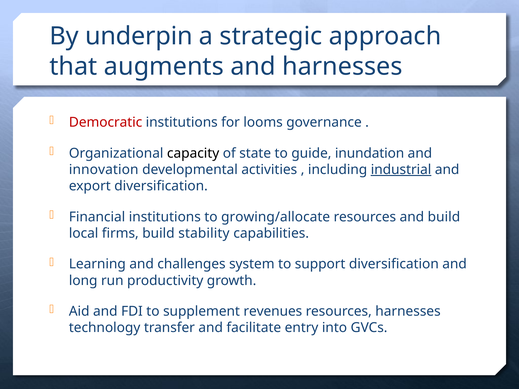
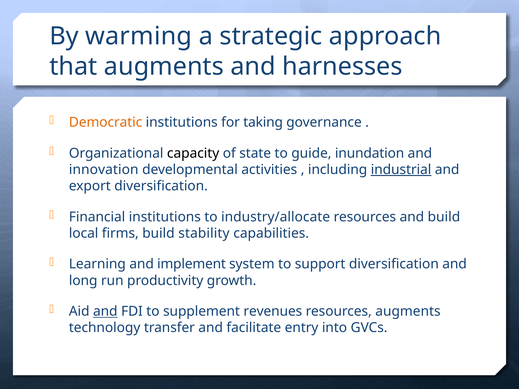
underpin: underpin -> warming (139, 36)
Democratic colour: red -> orange (106, 122)
looms: looms -> taking (263, 122)
growing/allocate: growing/allocate -> industry/allocate (276, 217)
challenges: challenges -> implement (192, 264)
and underline: none -> present (105, 312)
resources harnesses: harnesses -> augments (408, 312)
